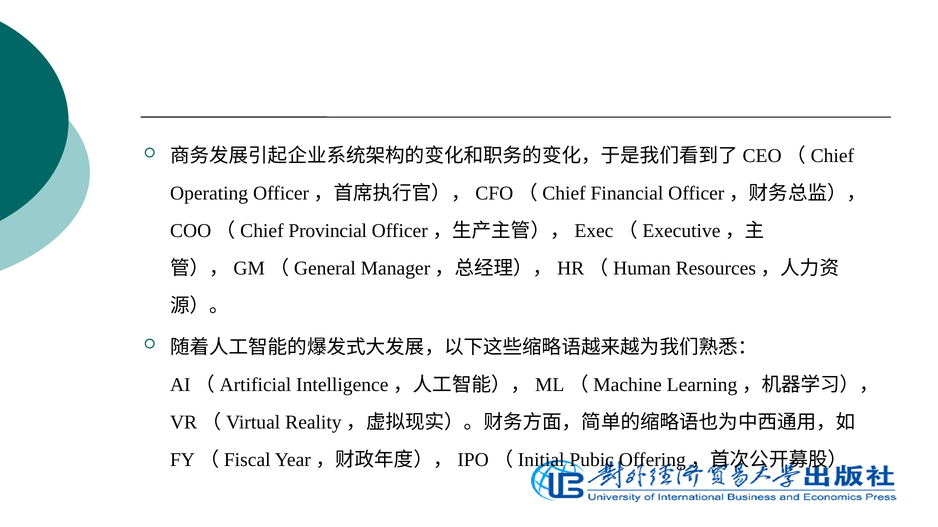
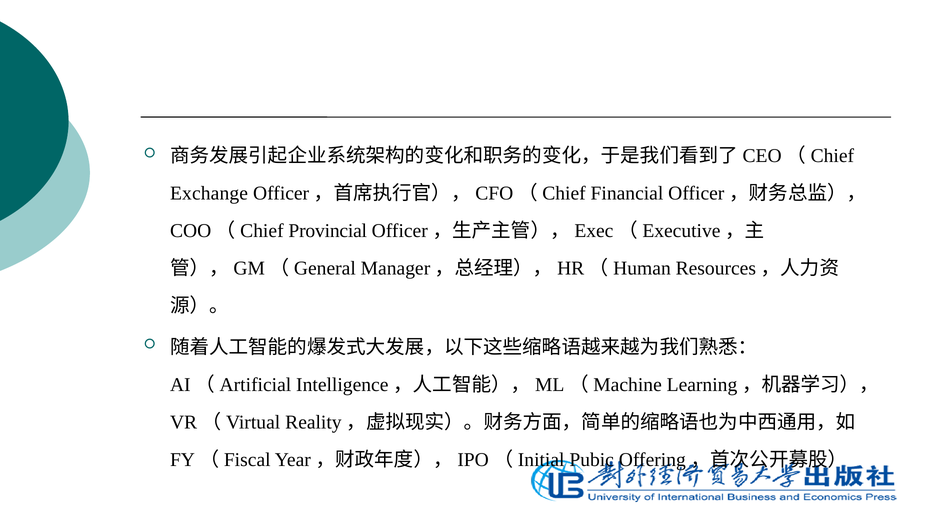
Operating: Operating -> Exchange (209, 194)
